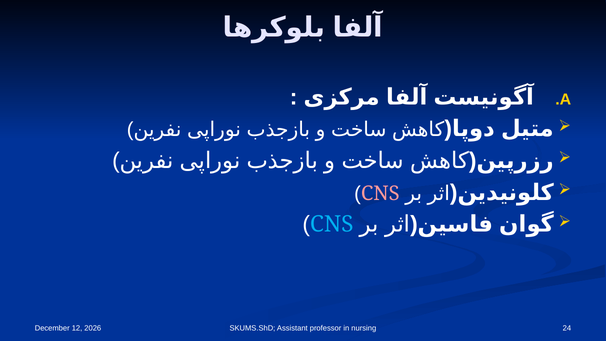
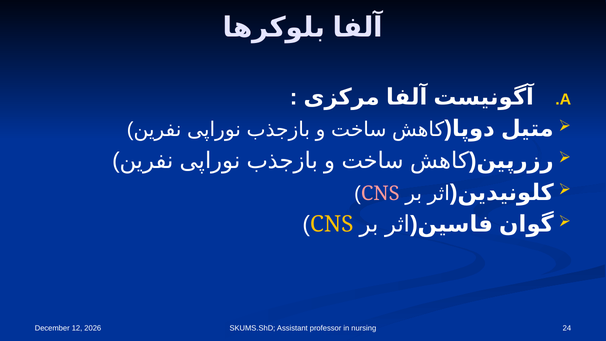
CNS colour: light blue -> yellow (332, 224)
